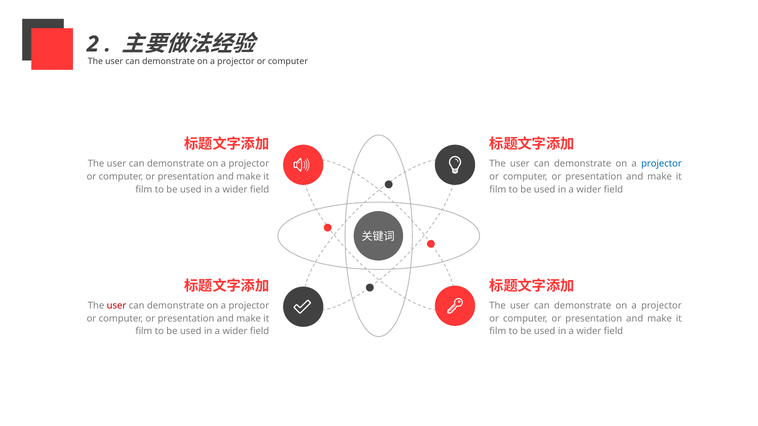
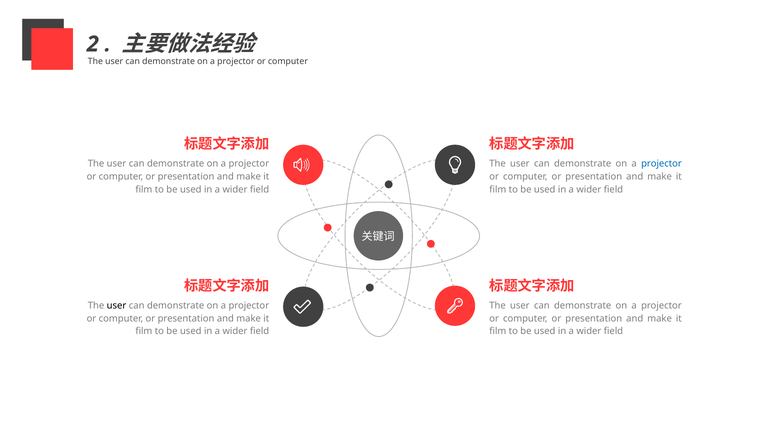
user colour: red -> black (117, 306)
